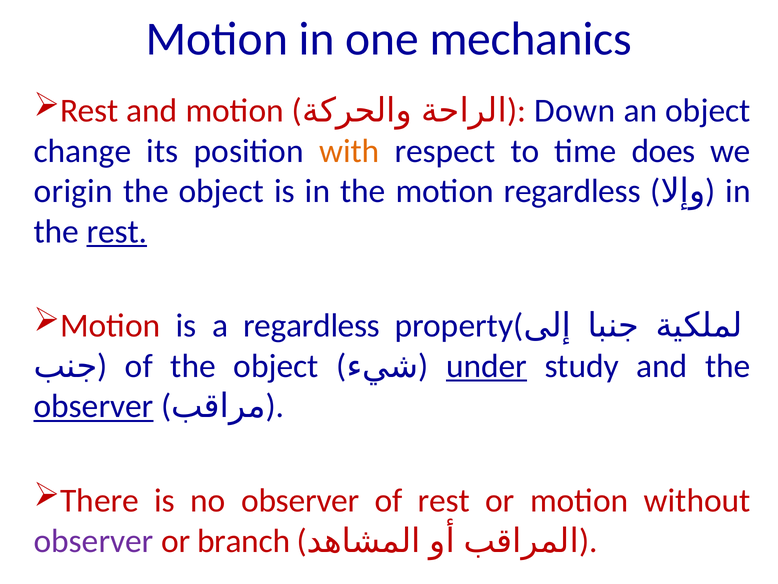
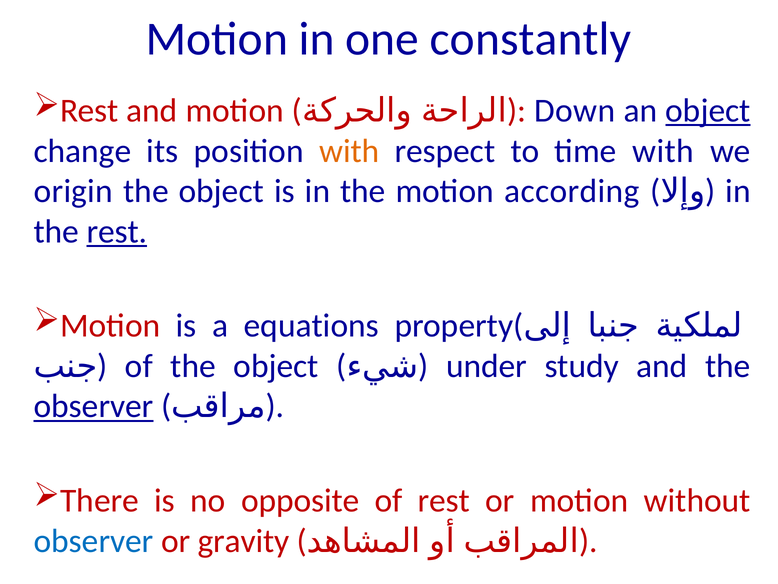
mechanics: mechanics -> constantly (531, 39)
object underline: none -> present (708, 111)
time does: does -> with (663, 151)
motion regardless: regardless -> according (572, 191)
a regardless: regardless -> equations (311, 326)
under underline: present -> none (487, 366)
no observer: observer -> opposite (300, 500)
observer colour: purple -> blue (94, 540)
branch: branch -> gravity (244, 540)
